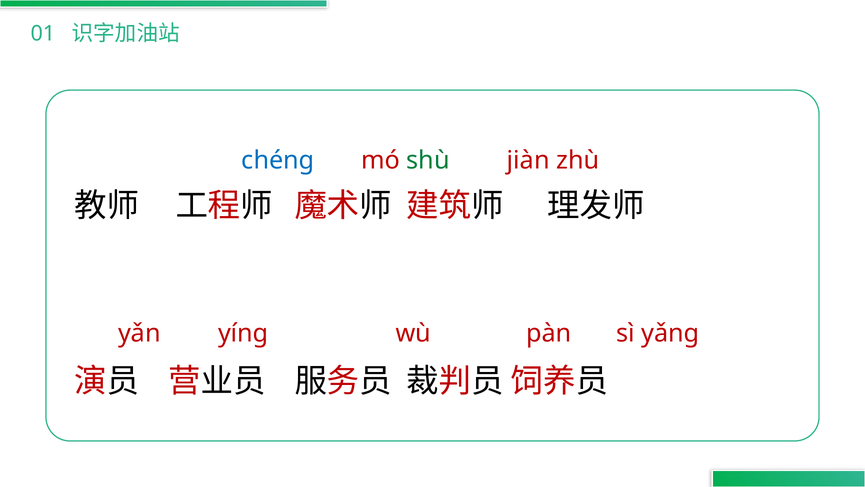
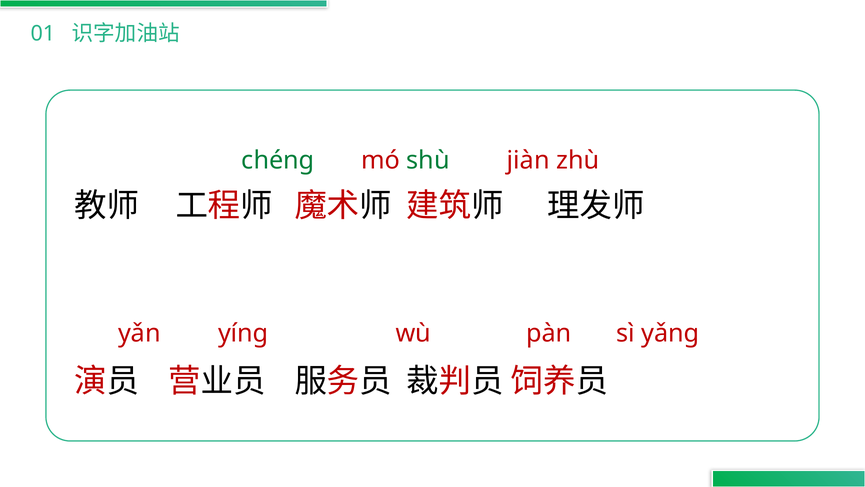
chénɡ colour: blue -> green (278, 160)
